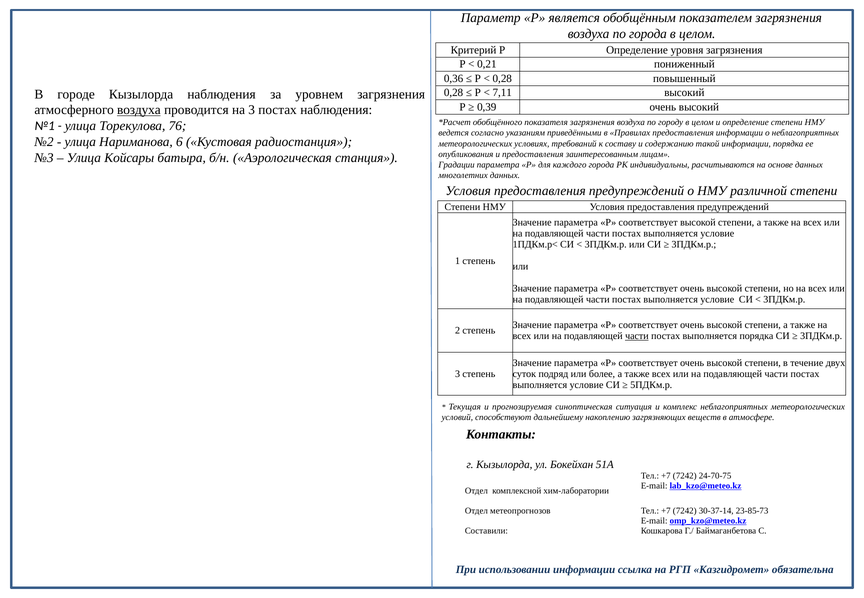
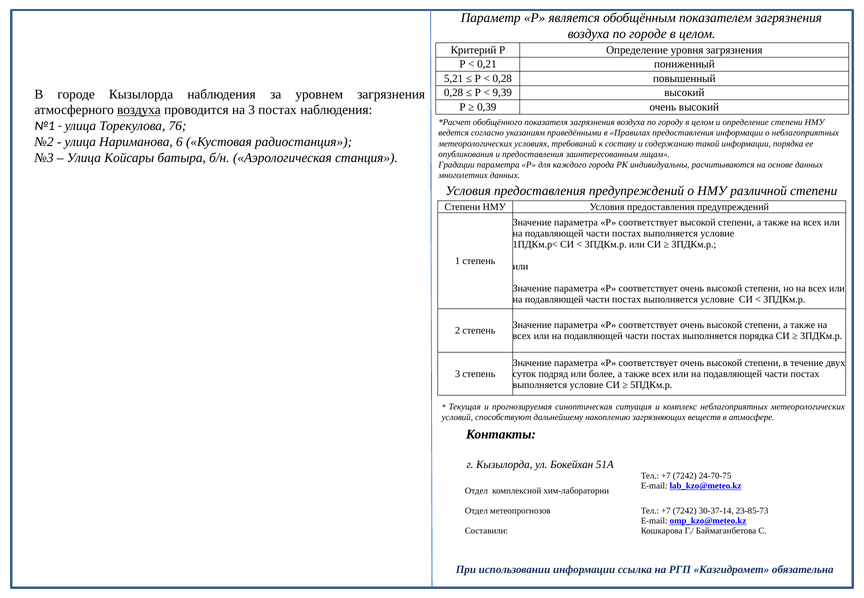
по города: города -> городе (648, 34)
0,36: 0,36 -> 5,21 (454, 78)
7,11: 7,11 -> 9,39 (502, 93)
части underline: present -> none (637, 336)
